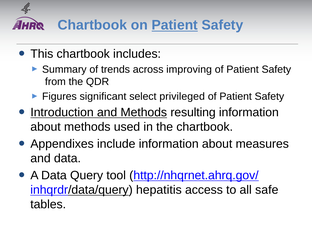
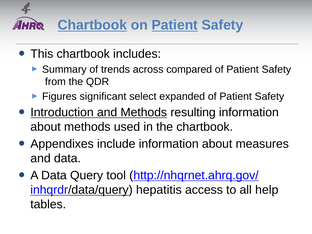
Chartbook underline: none -> present (92, 25)
improving: improving -> compared (189, 69)
privileged: privileged -> expanded (182, 96)
safe: safe -> help (267, 190)
